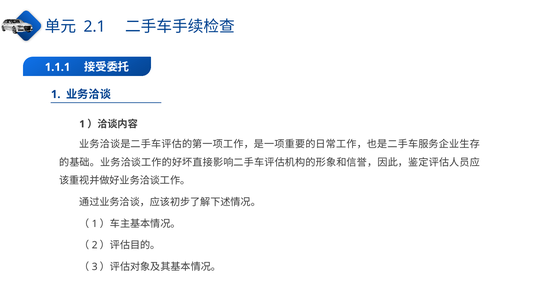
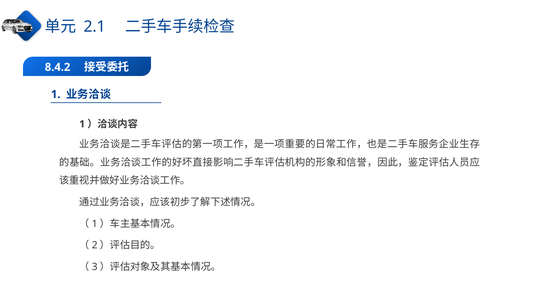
1.1.1: 1.1.1 -> 8.4.2 (58, 67)
